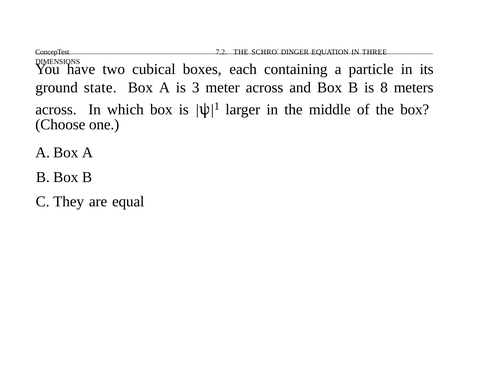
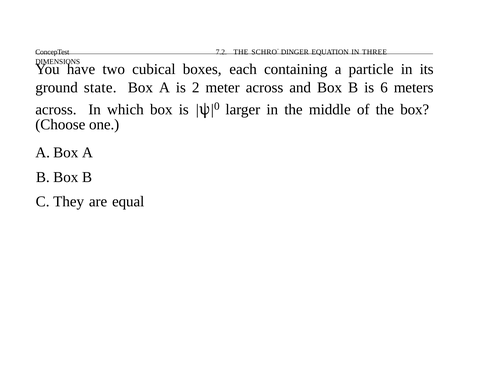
3: 3 -> 2 (196, 87)
8: 8 -> 6 (384, 87)
1: 1 -> 0 (217, 106)
